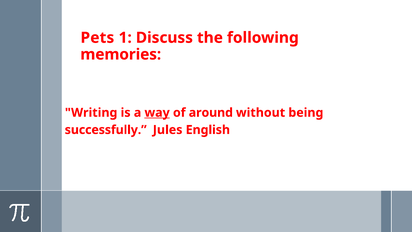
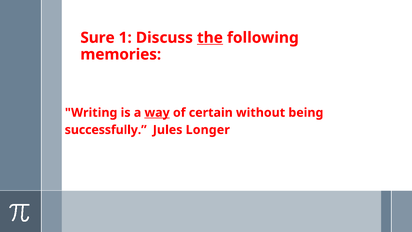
Pets: Pets -> Sure (98, 38)
the underline: none -> present (210, 38)
around: around -> certain (211, 113)
English: English -> Longer (208, 130)
